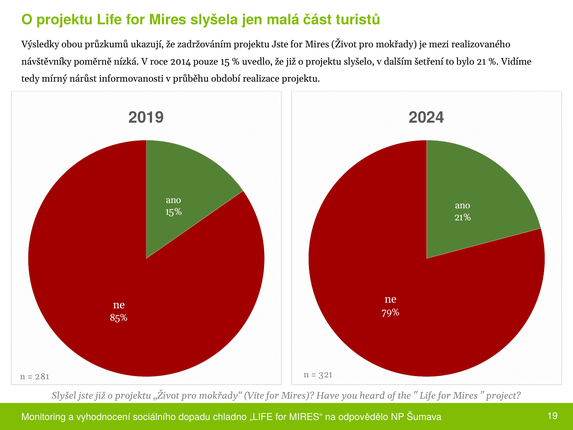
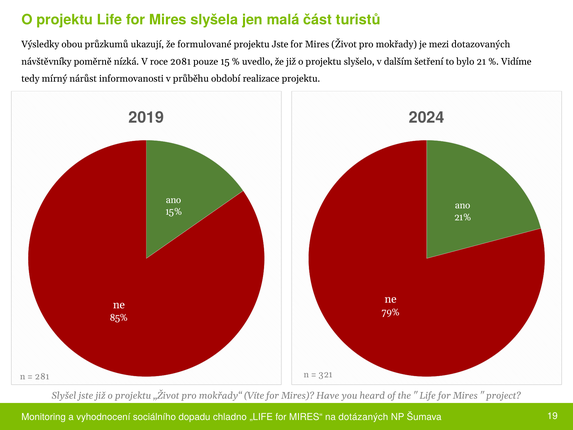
zadržováním: zadržováním -> formulované (204, 44)
realizovaného: realizovaného -> dotazovaných (481, 44)
2014: 2014 -> 2081 (181, 62)
odpovědělo: odpovědělo -> dotázaných (363, 417)
